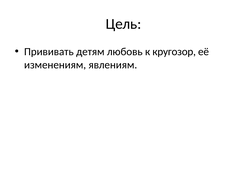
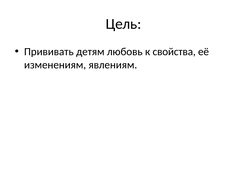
кругозор: кругозор -> свойства (174, 52)
